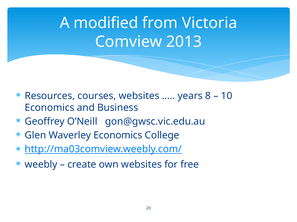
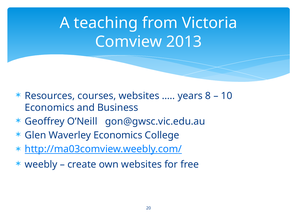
modified: modified -> teaching (106, 23)
